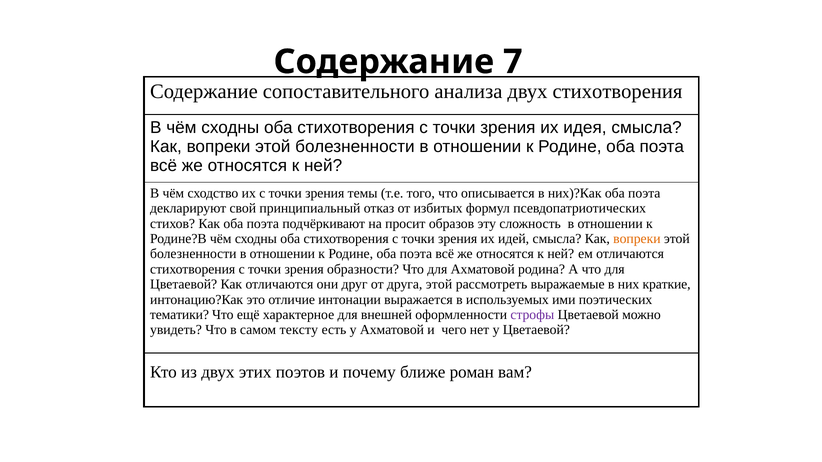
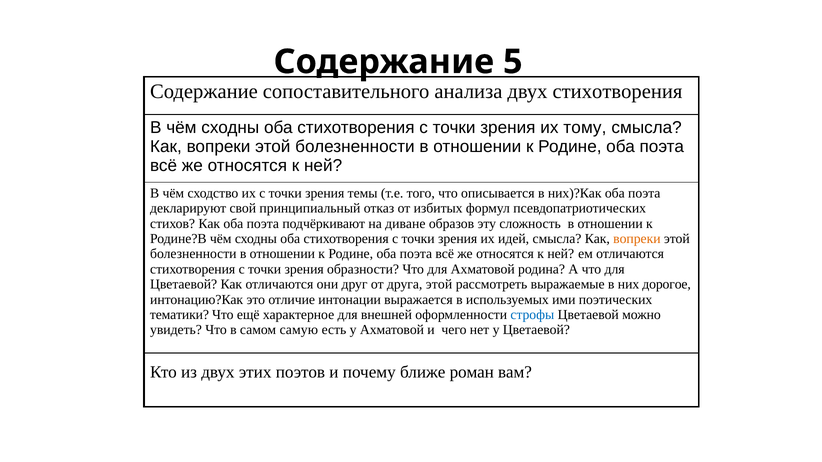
7: 7 -> 5 (513, 62)
идея: идея -> тому (585, 128)
просит: просит -> диване (405, 224)
краткие: краткие -> дорогое (667, 285)
строфы colour: purple -> blue (532, 315)
тексту: тексту -> самую (299, 330)
